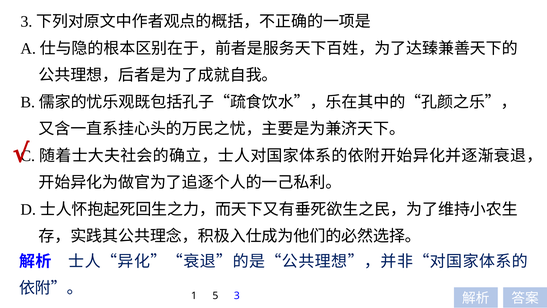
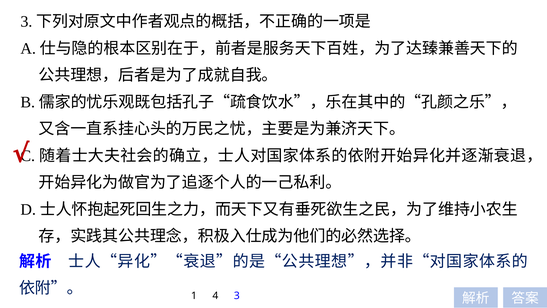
5: 5 -> 4 (215, 296)
